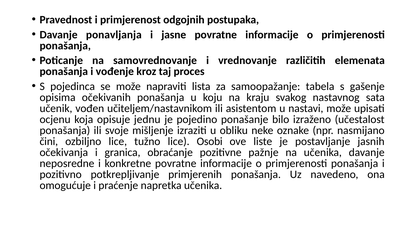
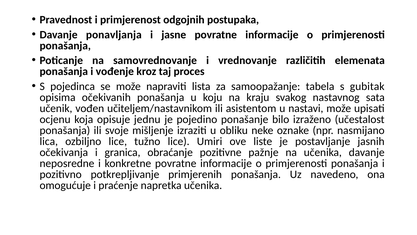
gašenje: gašenje -> gubitak (367, 86)
čini: čini -> lica (49, 141)
Osobi: Osobi -> Umiri (210, 141)
